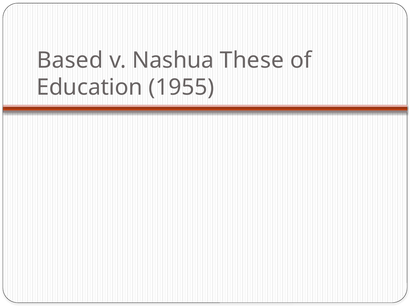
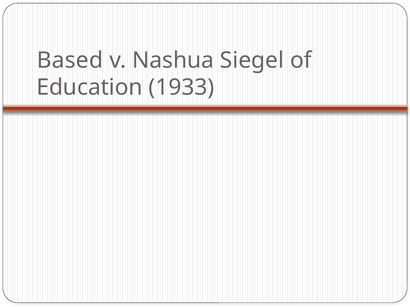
These: These -> Siegel (252, 60)
1955: 1955 -> 1933 (181, 88)
